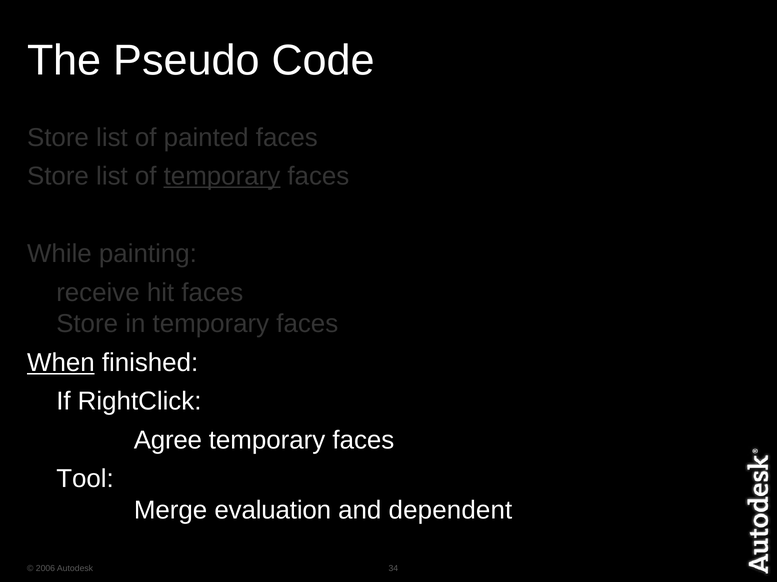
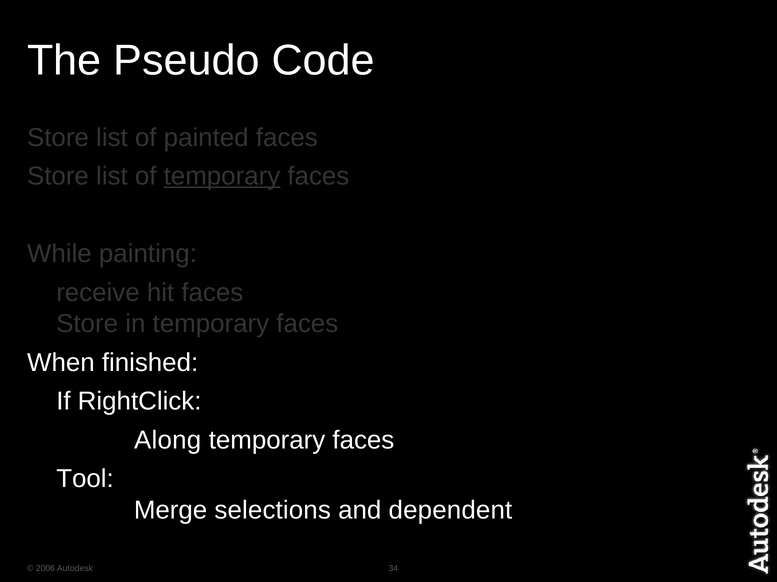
When underline: present -> none (61, 363)
Agree: Agree -> Along (168, 441)
evaluation: evaluation -> selections (273, 511)
